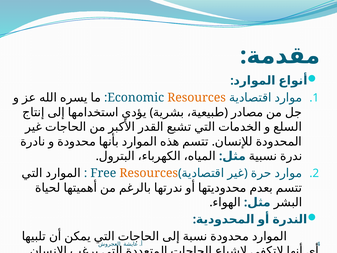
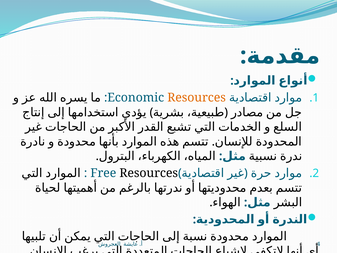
Resources colour: orange -> black (149, 173)
